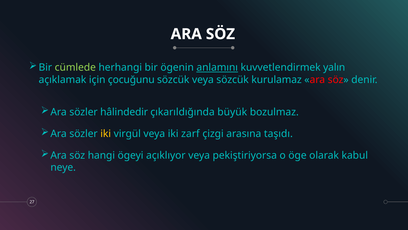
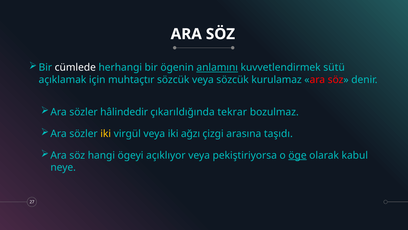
cümlede colour: light green -> white (75, 67)
yalın: yalın -> sütü (334, 67)
çocuğunu: çocuğunu -> muhtaçtır (131, 80)
büyük: büyük -> tekrar (232, 112)
zarf: zarf -> ağzı (190, 133)
öge underline: none -> present (297, 155)
